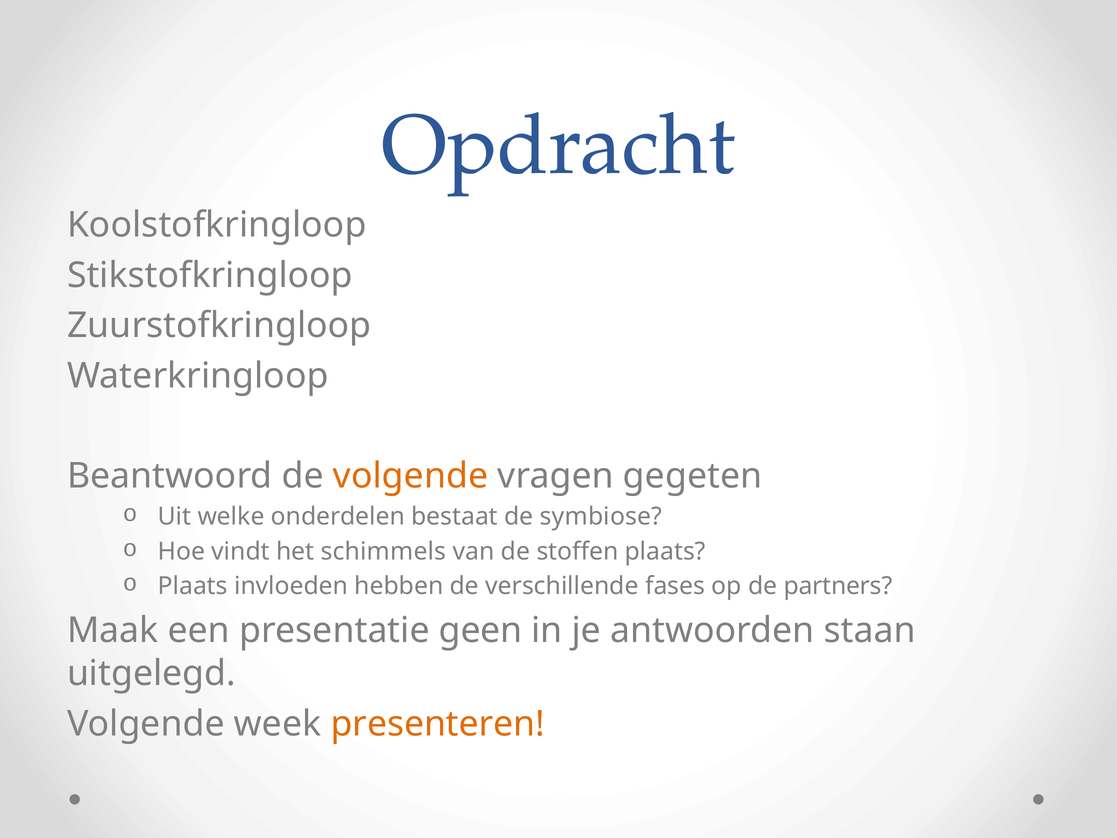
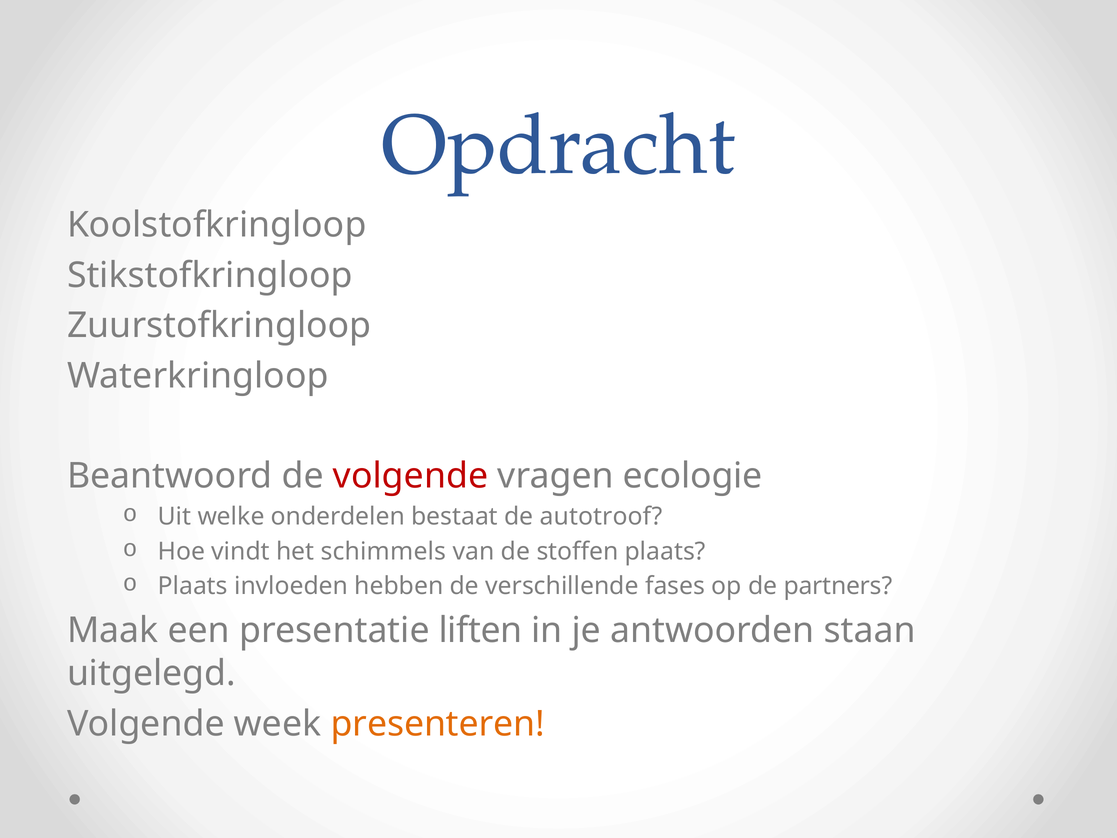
volgende colour: orange -> red (411, 476)
gegeten: gegeten -> ecologie (693, 476)
symbiose: symbiose -> autotroof (601, 517)
geen: geen -> liften (481, 631)
